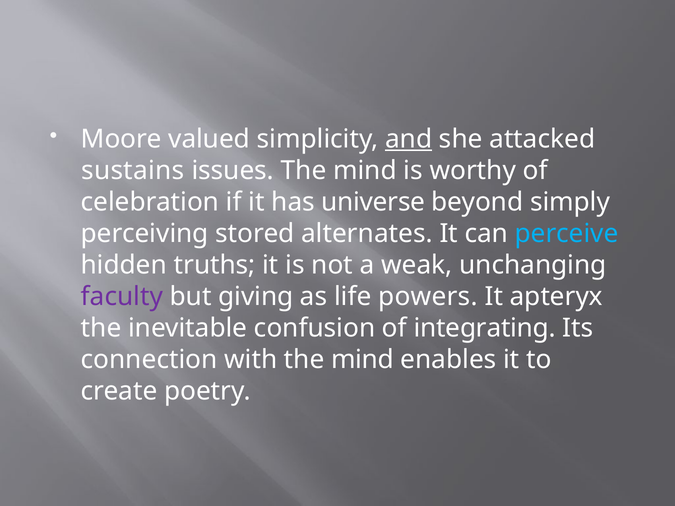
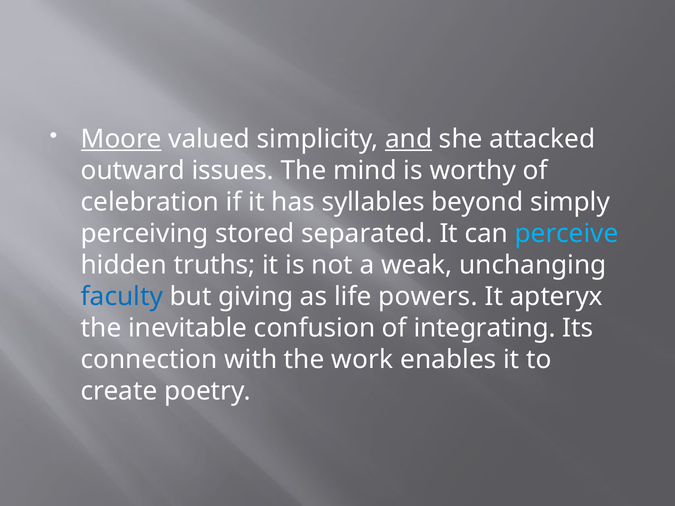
Moore underline: none -> present (121, 139)
sustains: sustains -> outward (133, 171)
universe: universe -> syllables (373, 202)
alternates: alternates -> separated (367, 234)
faculty colour: purple -> blue (122, 297)
with the mind: mind -> work (362, 360)
